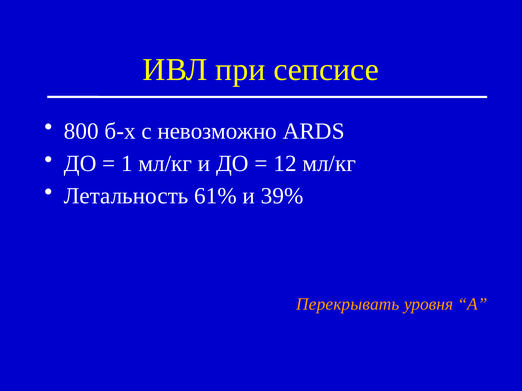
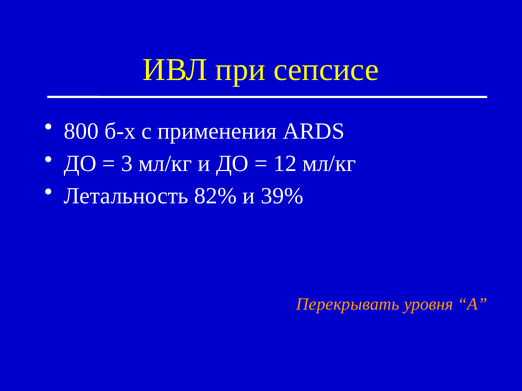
невозможно: невозможно -> применения (217, 131)
1: 1 -> 3 (127, 164)
61%: 61% -> 82% (216, 196)
